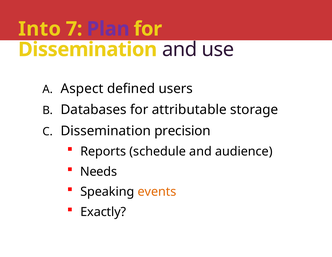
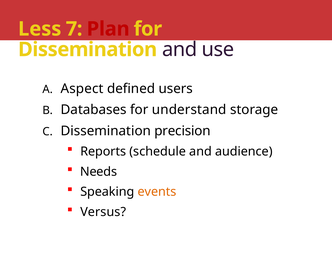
Into: Into -> Less (40, 29)
Plan colour: purple -> red (108, 29)
attributable: attributable -> understand (189, 110)
Exactly: Exactly -> Versus (103, 212)
